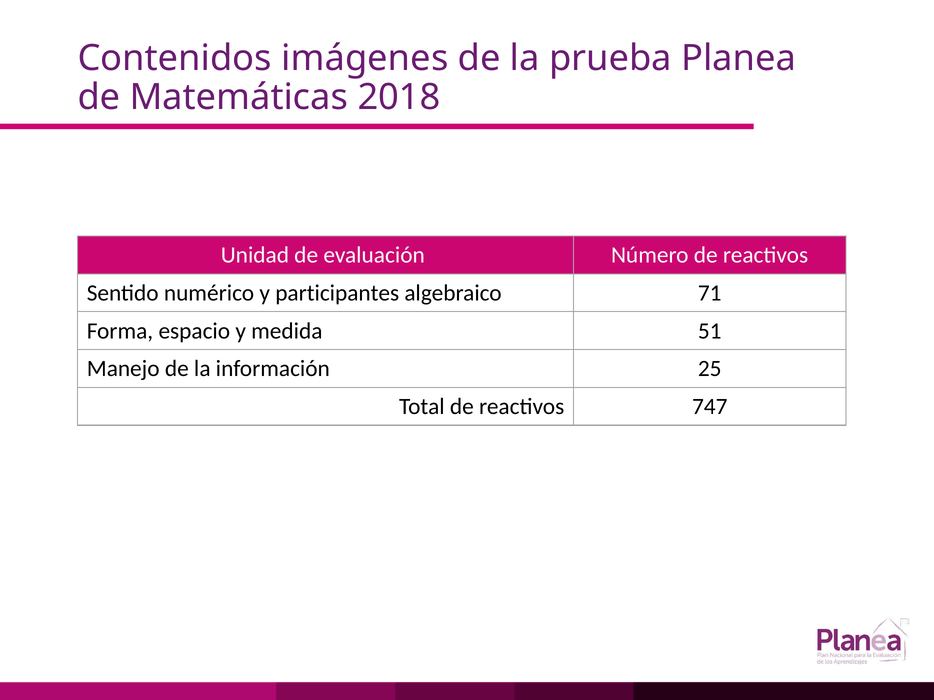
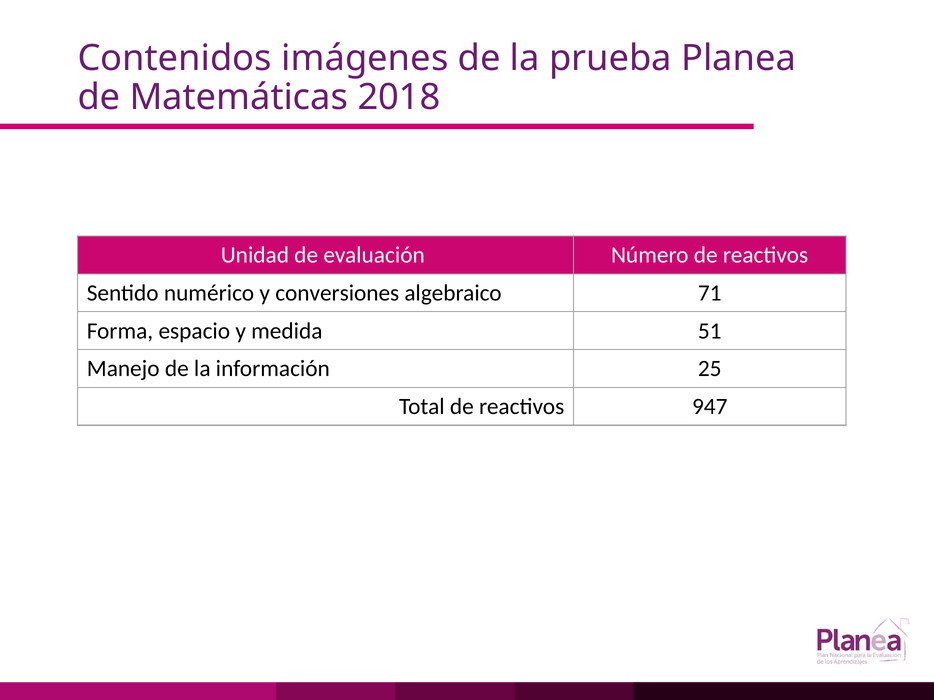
participantes: participantes -> conversiones (337, 293)
747: 747 -> 947 (710, 407)
